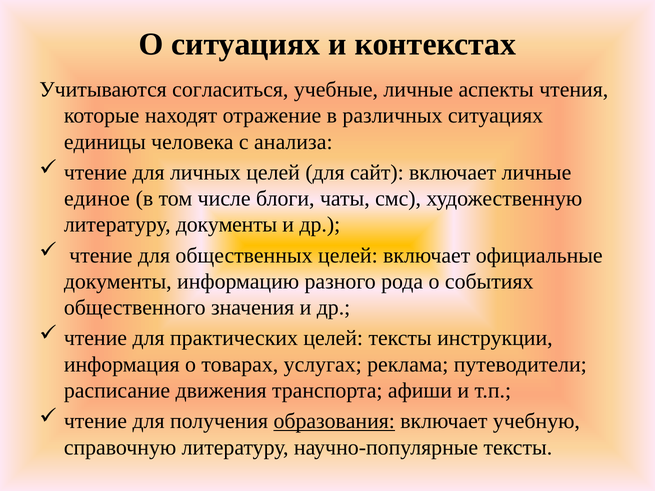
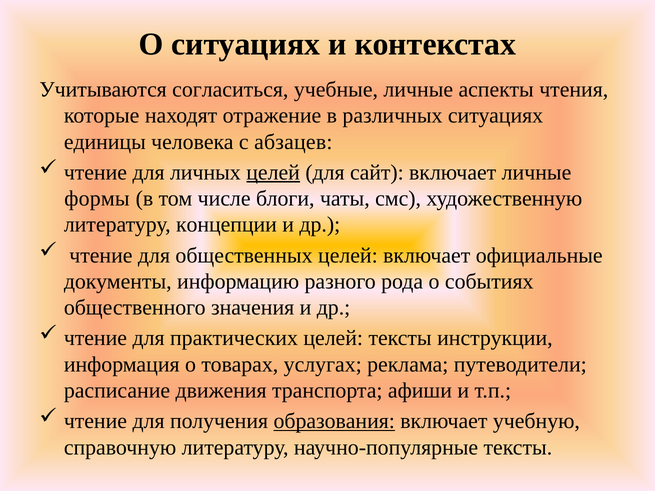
анализа: анализа -> абзацев (293, 142)
целей underline: none -> present (273, 173)
единое: единое -> формы (97, 199)
литературу документы: документы -> концепции (226, 225)
